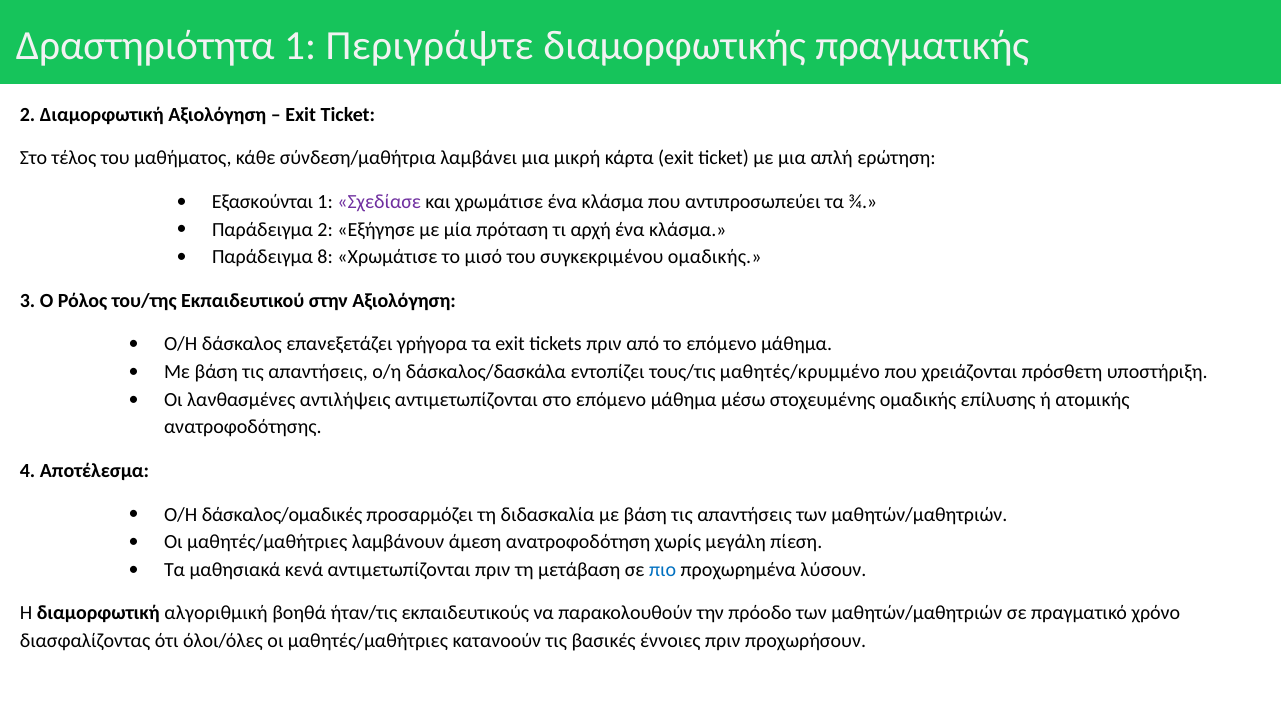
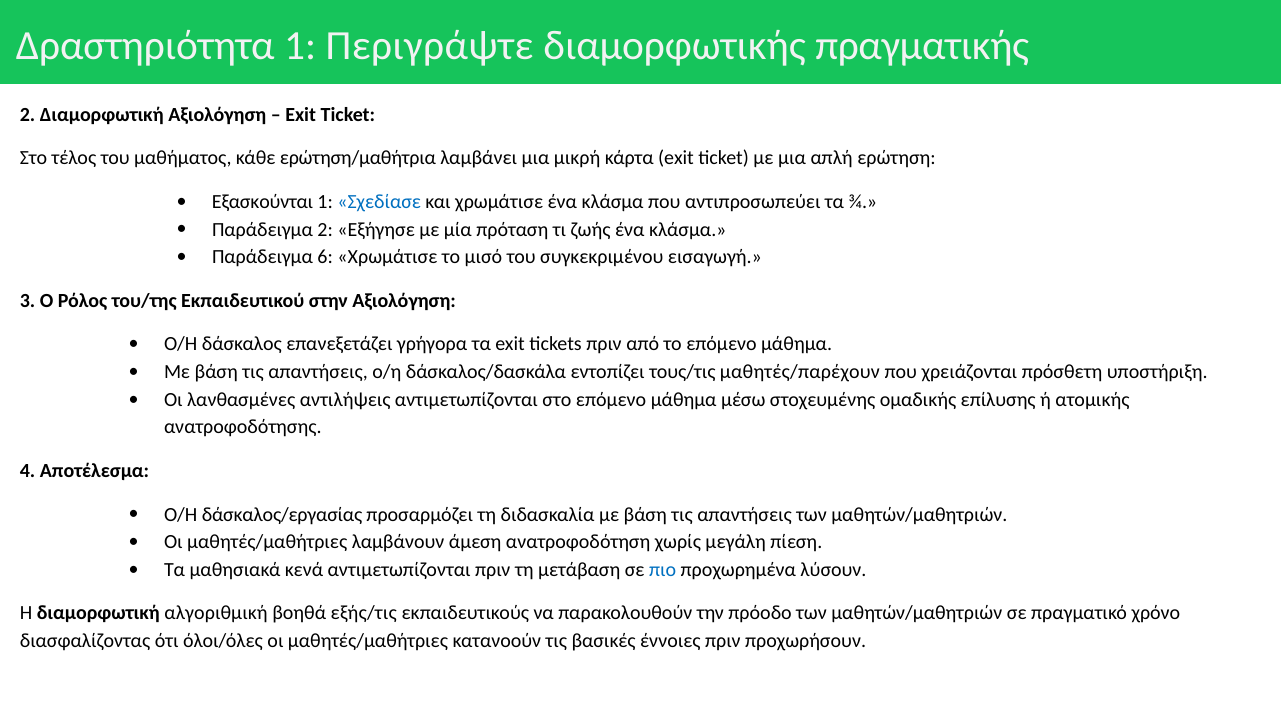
σύνδεση/μαθήτρια: σύνδεση/μαθήτρια -> ερώτηση/μαθήτρια (358, 158)
Σχεδίασε colour: purple -> blue (379, 202)
αρχή: αρχή -> ζωής (591, 229)
8: 8 -> 6 (325, 257)
συγκεκριμένου ομαδικής: ομαδικής -> εισαγωγή (715, 257)
μαθητές/κρυμμένο: μαθητές/κρυμμένο -> μαθητές/παρέχουν (800, 372)
δάσκαλος/ομαδικές: δάσκαλος/ομαδικές -> δάσκαλος/εργασίας (282, 514)
ήταν/τις: ήταν/τις -> εξής/τις (364, 613)
